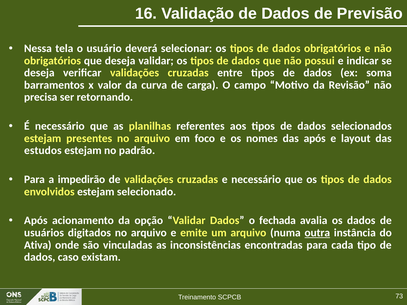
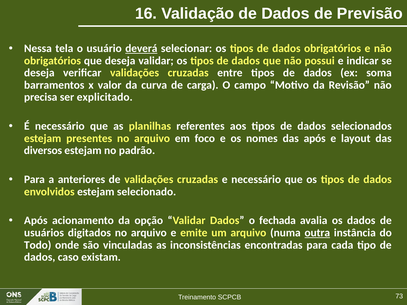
deverá underline: none -> present (141, 48)
retornando: retornando -> explicitado (105, 97)
estudos: estudos -> diversos (43, 151)
impedirão: impedirão -> anteriores (81, 180)
Ativa: Ativa -> Todo (38, 245)
